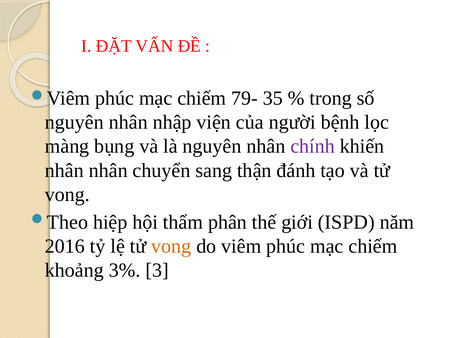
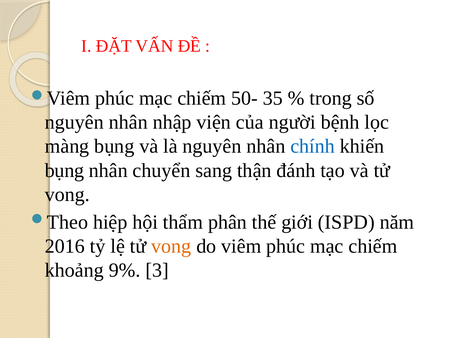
79-: 79- -> 50- (245, 98)
chính colour: purple -> blue (313, 146)
nhân: nhân -> bụng (64, 170)
3%: 3% -> 9% (125, 270)
